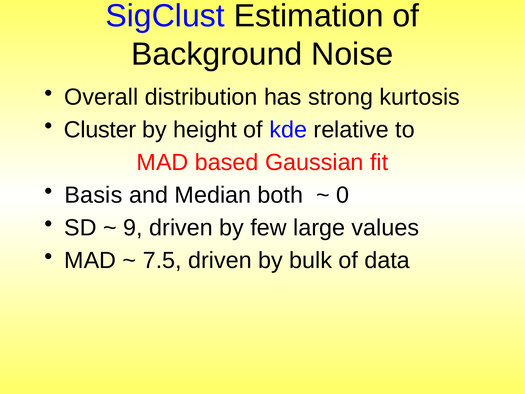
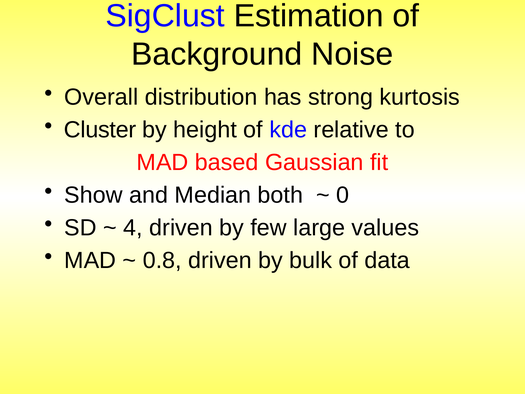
Basis: Basis -> Show (94, 195)
9: 9 -> 4 (133, 228)
7.5: 7.5 -> 0.8 (162, 260)
